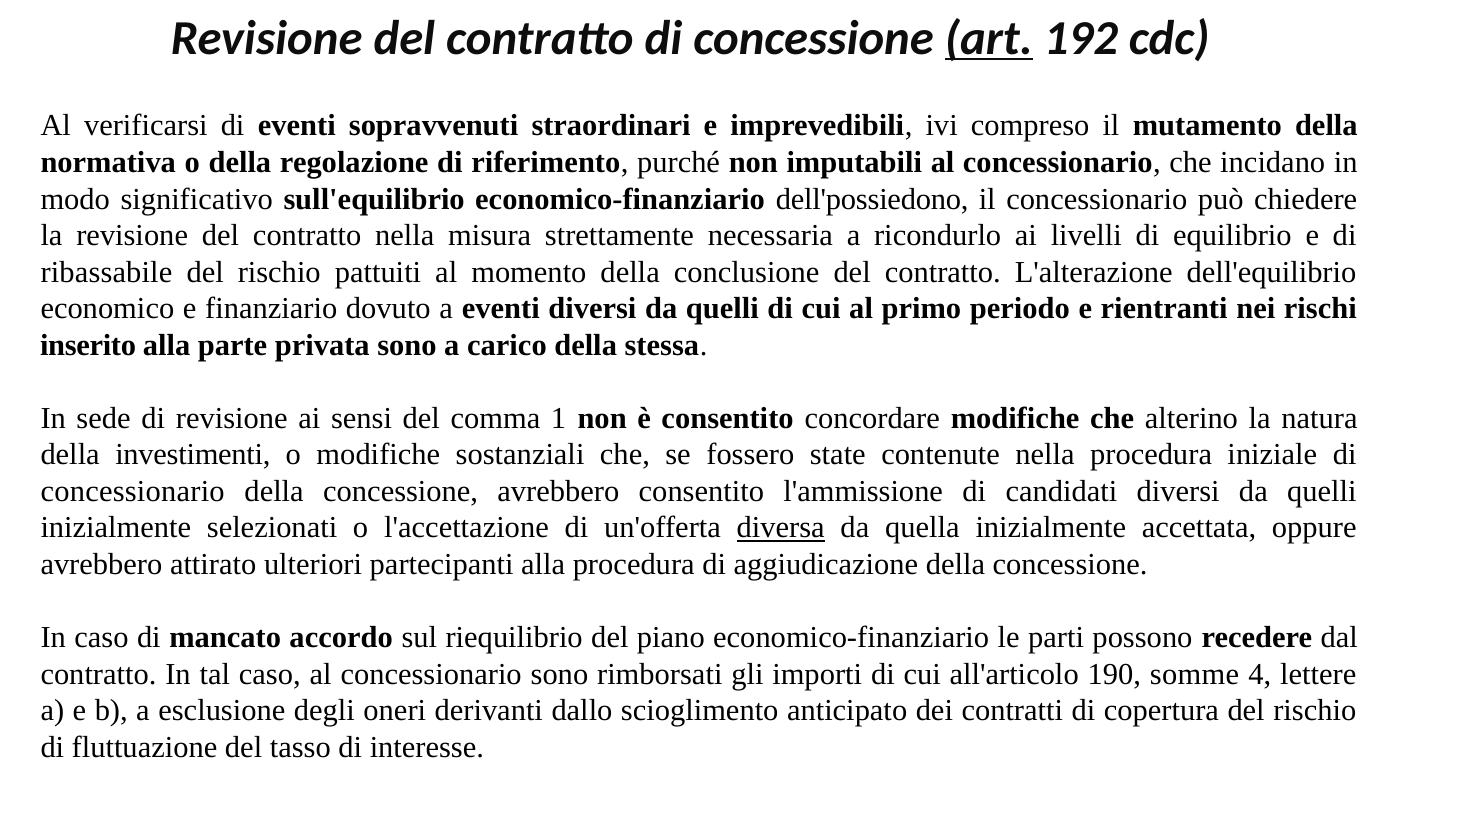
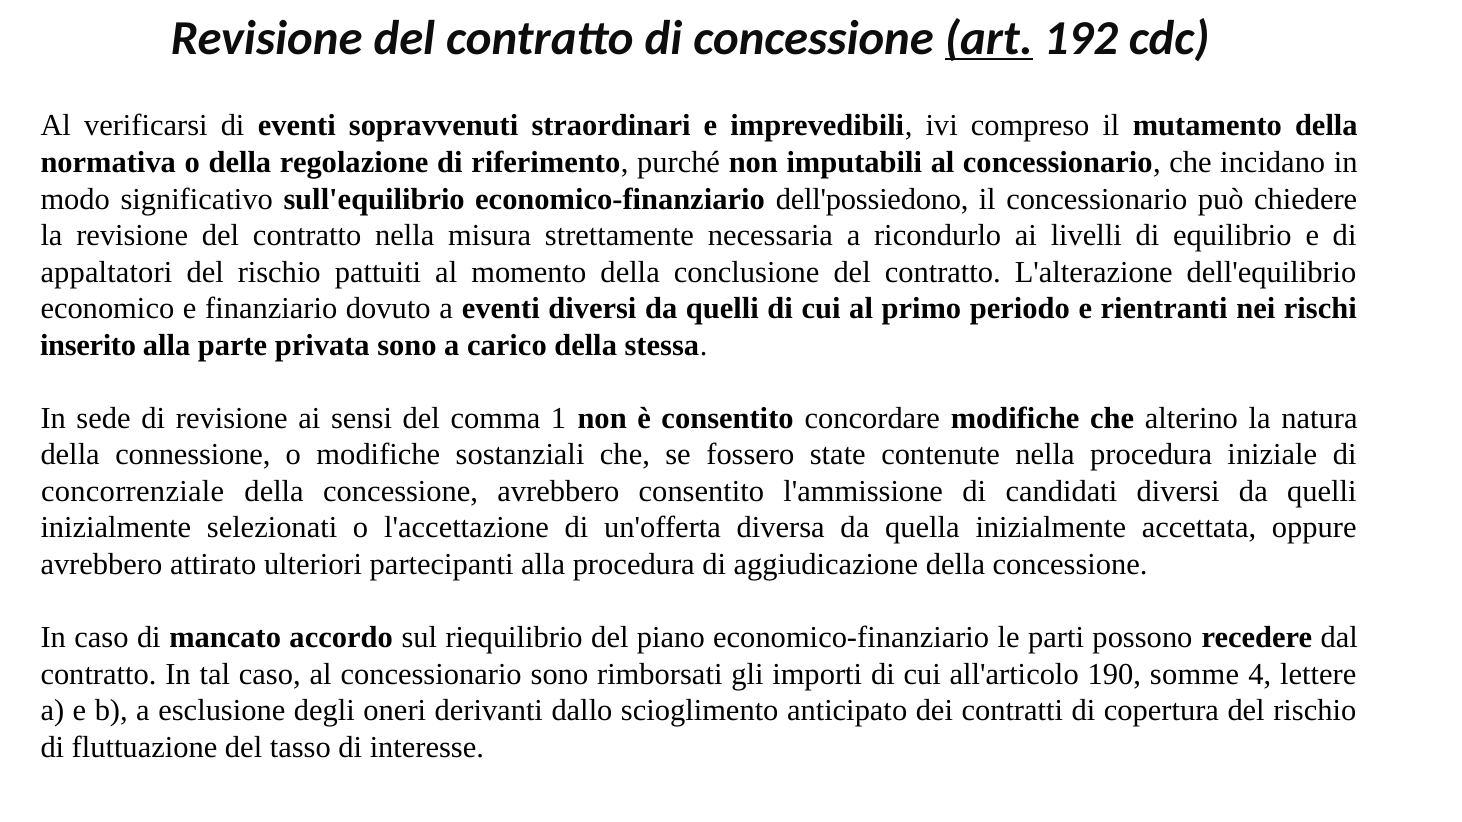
ribassabile: ribassabile -> appaltatori (106, 272)
investimenti: investimenti -> connessione (193, 455)
concessionario: concessionario -> concorrenziale (133, 492)
diversa underline: present -> none (781, 528)
